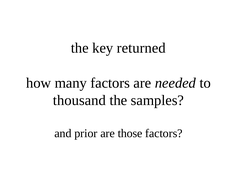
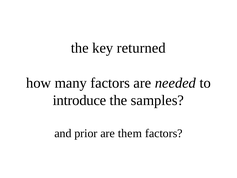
thousand: thousand -> introduce (79, 100)
those: those -> them (130, 133)
